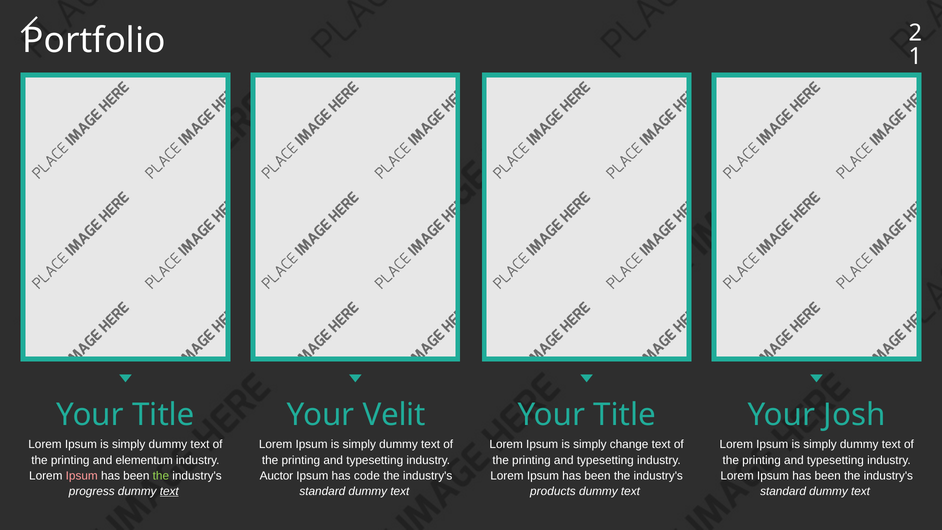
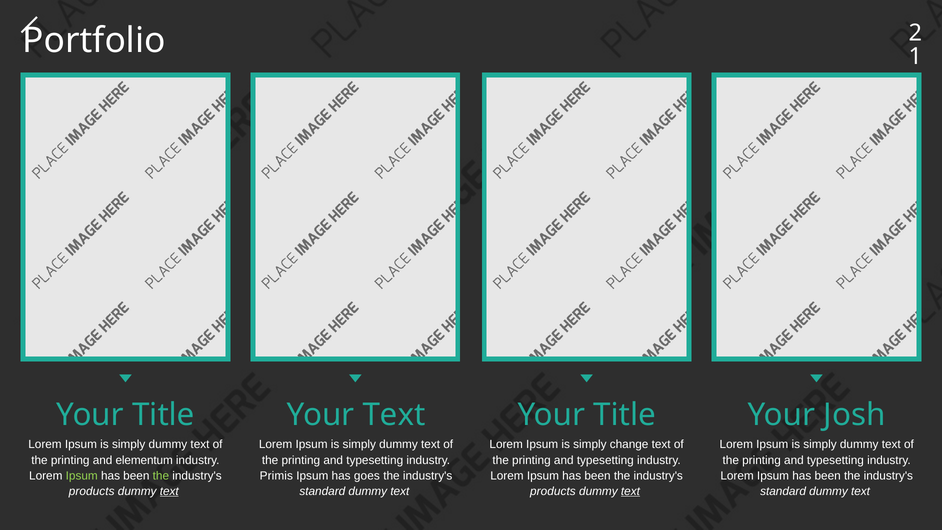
Your Velit: Velit -> Text (394, 415)
Ipsum colour: pink -> light green (82, 476)
Auctor: Auctor -> Primis (276, 476)
code: code -> goes (367, 476)
progress: progress -> products (92, 491)
text underline: none -> present (630, 491)
